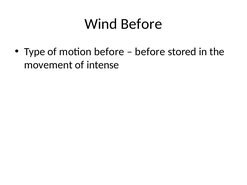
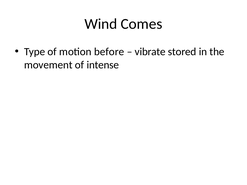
Wind Before: Before -> Comes (141, 24)
before: before -> vibrate (150, 52)
